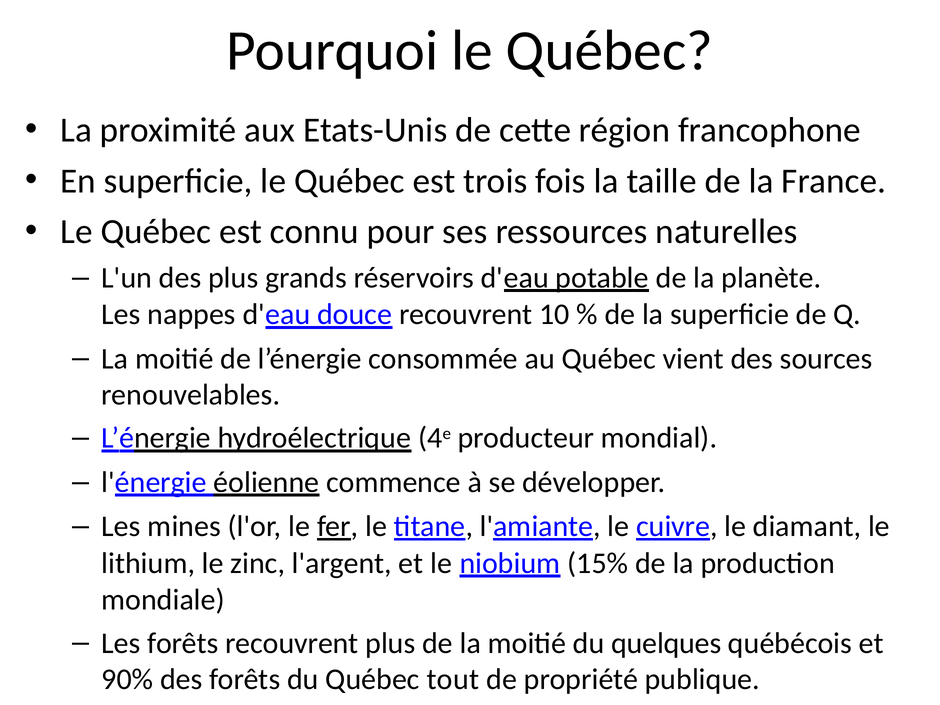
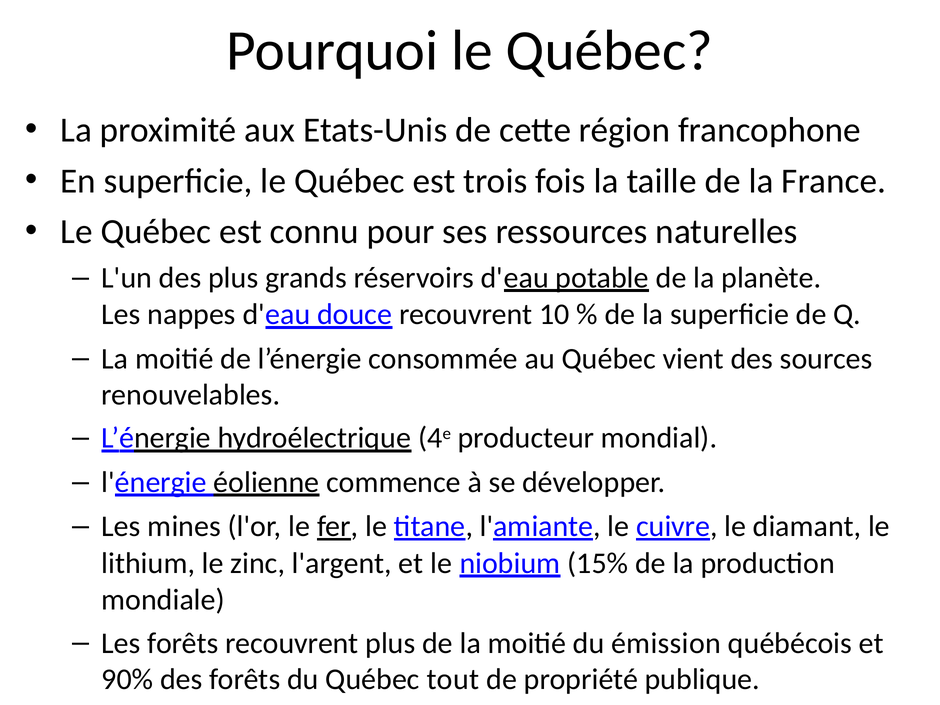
quelques: quelques -> émission (666, 643)
